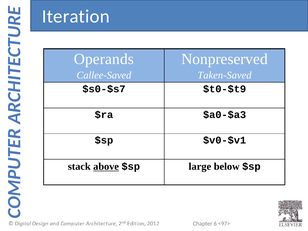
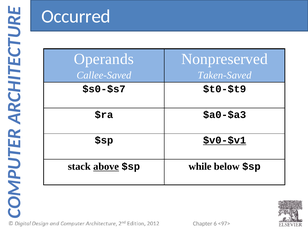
Iteration: Iteration -> Occurred (76, 16)
$v0-$v1 underline: none -> present (225, 140)
large: large -> while (200, 167)
